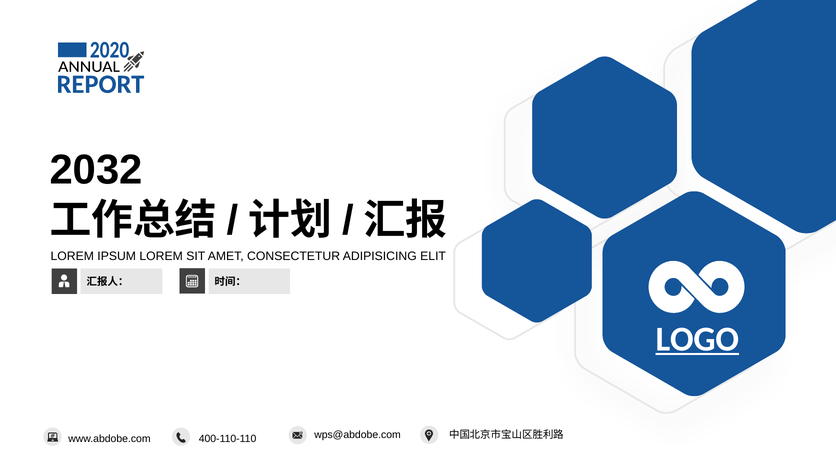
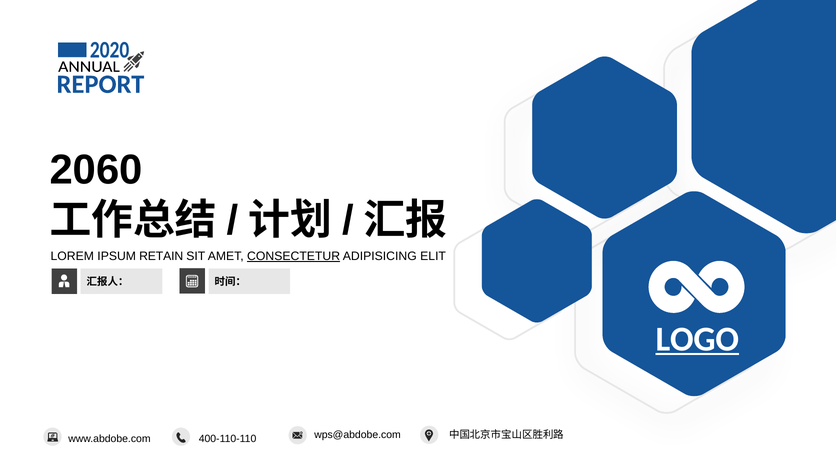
2032: 2032 -> 2060 (96, 170)
IPSUM LOREM: LOREM -> RETAIN (161, 256)
CONSECTETUR underline: none -> present (294, 256)
